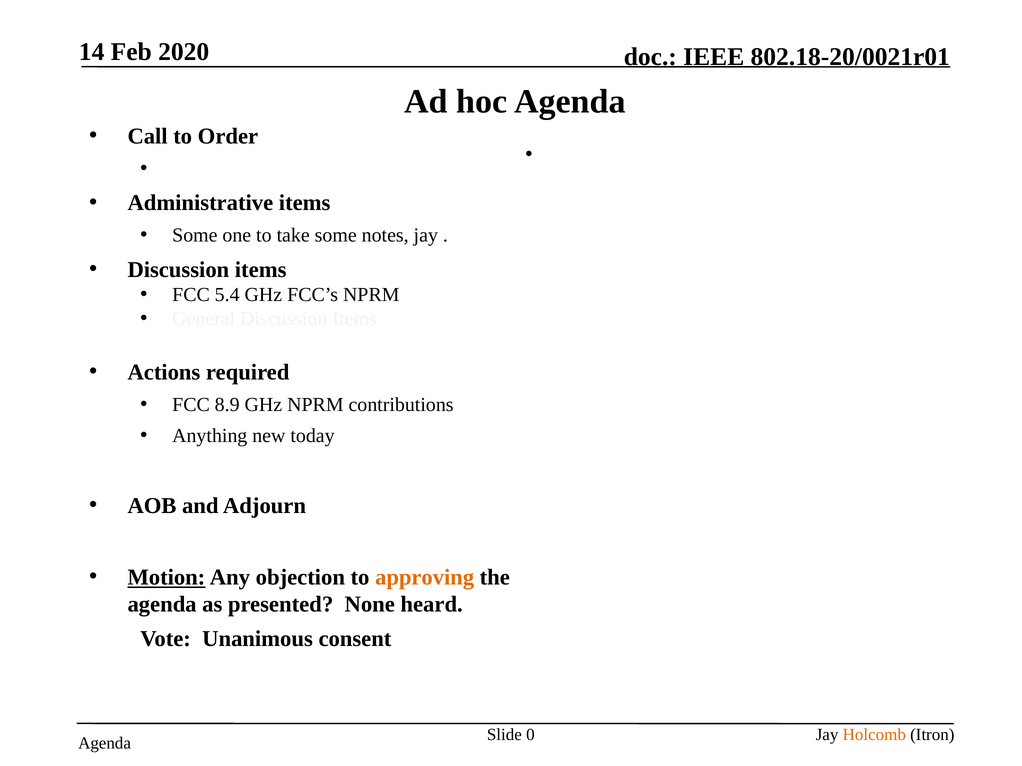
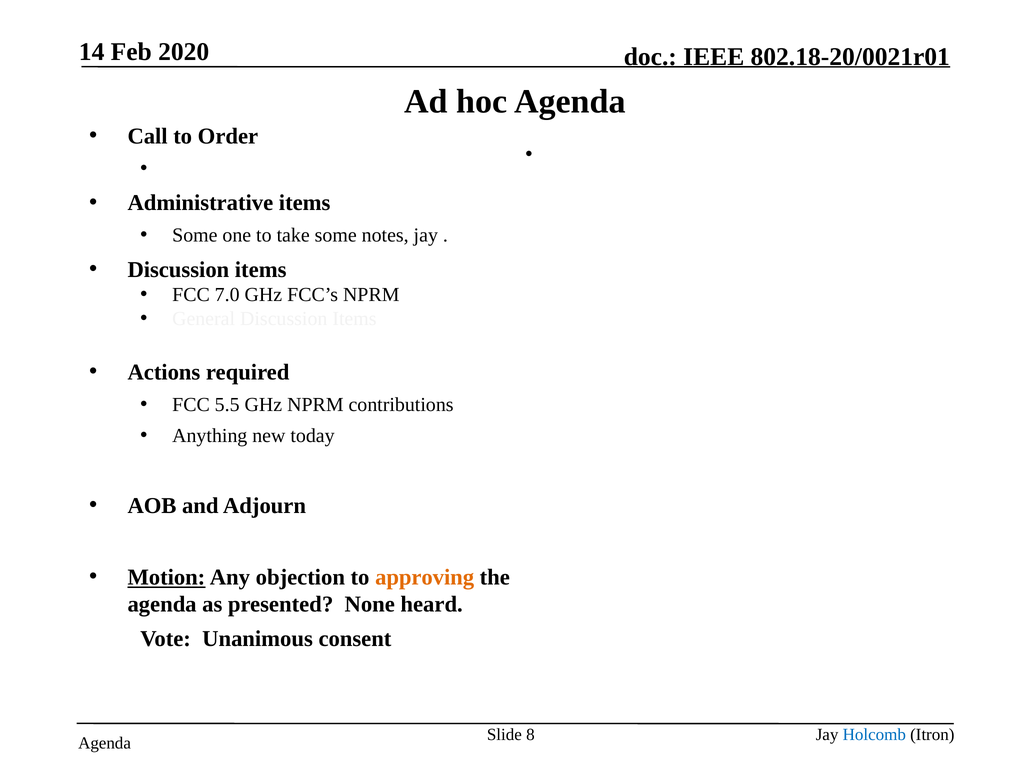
5.4: 5.4 -> 7.0 (227, 295)
8.9: 8.9 -> 5.5 (227, 405)
0: 0 -> 8 (530, 735)
Holcomb colour: orange -> blue (874, 735)
